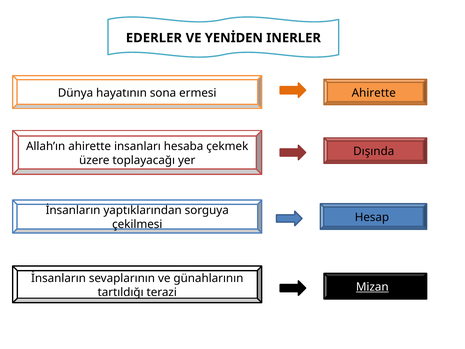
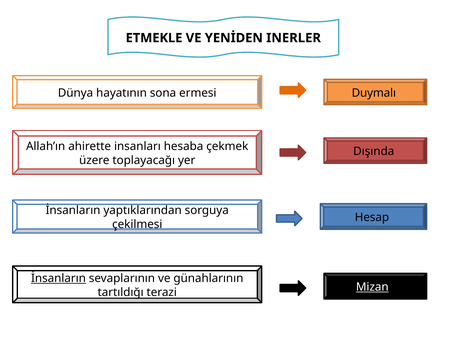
EDERLER: EDERLER -> ETMEKLE (154, 38)
ermesi Ahirette: Ahirette -> Duymalı (374, 93)
İnsanların underline: none -> present (58, 278)
